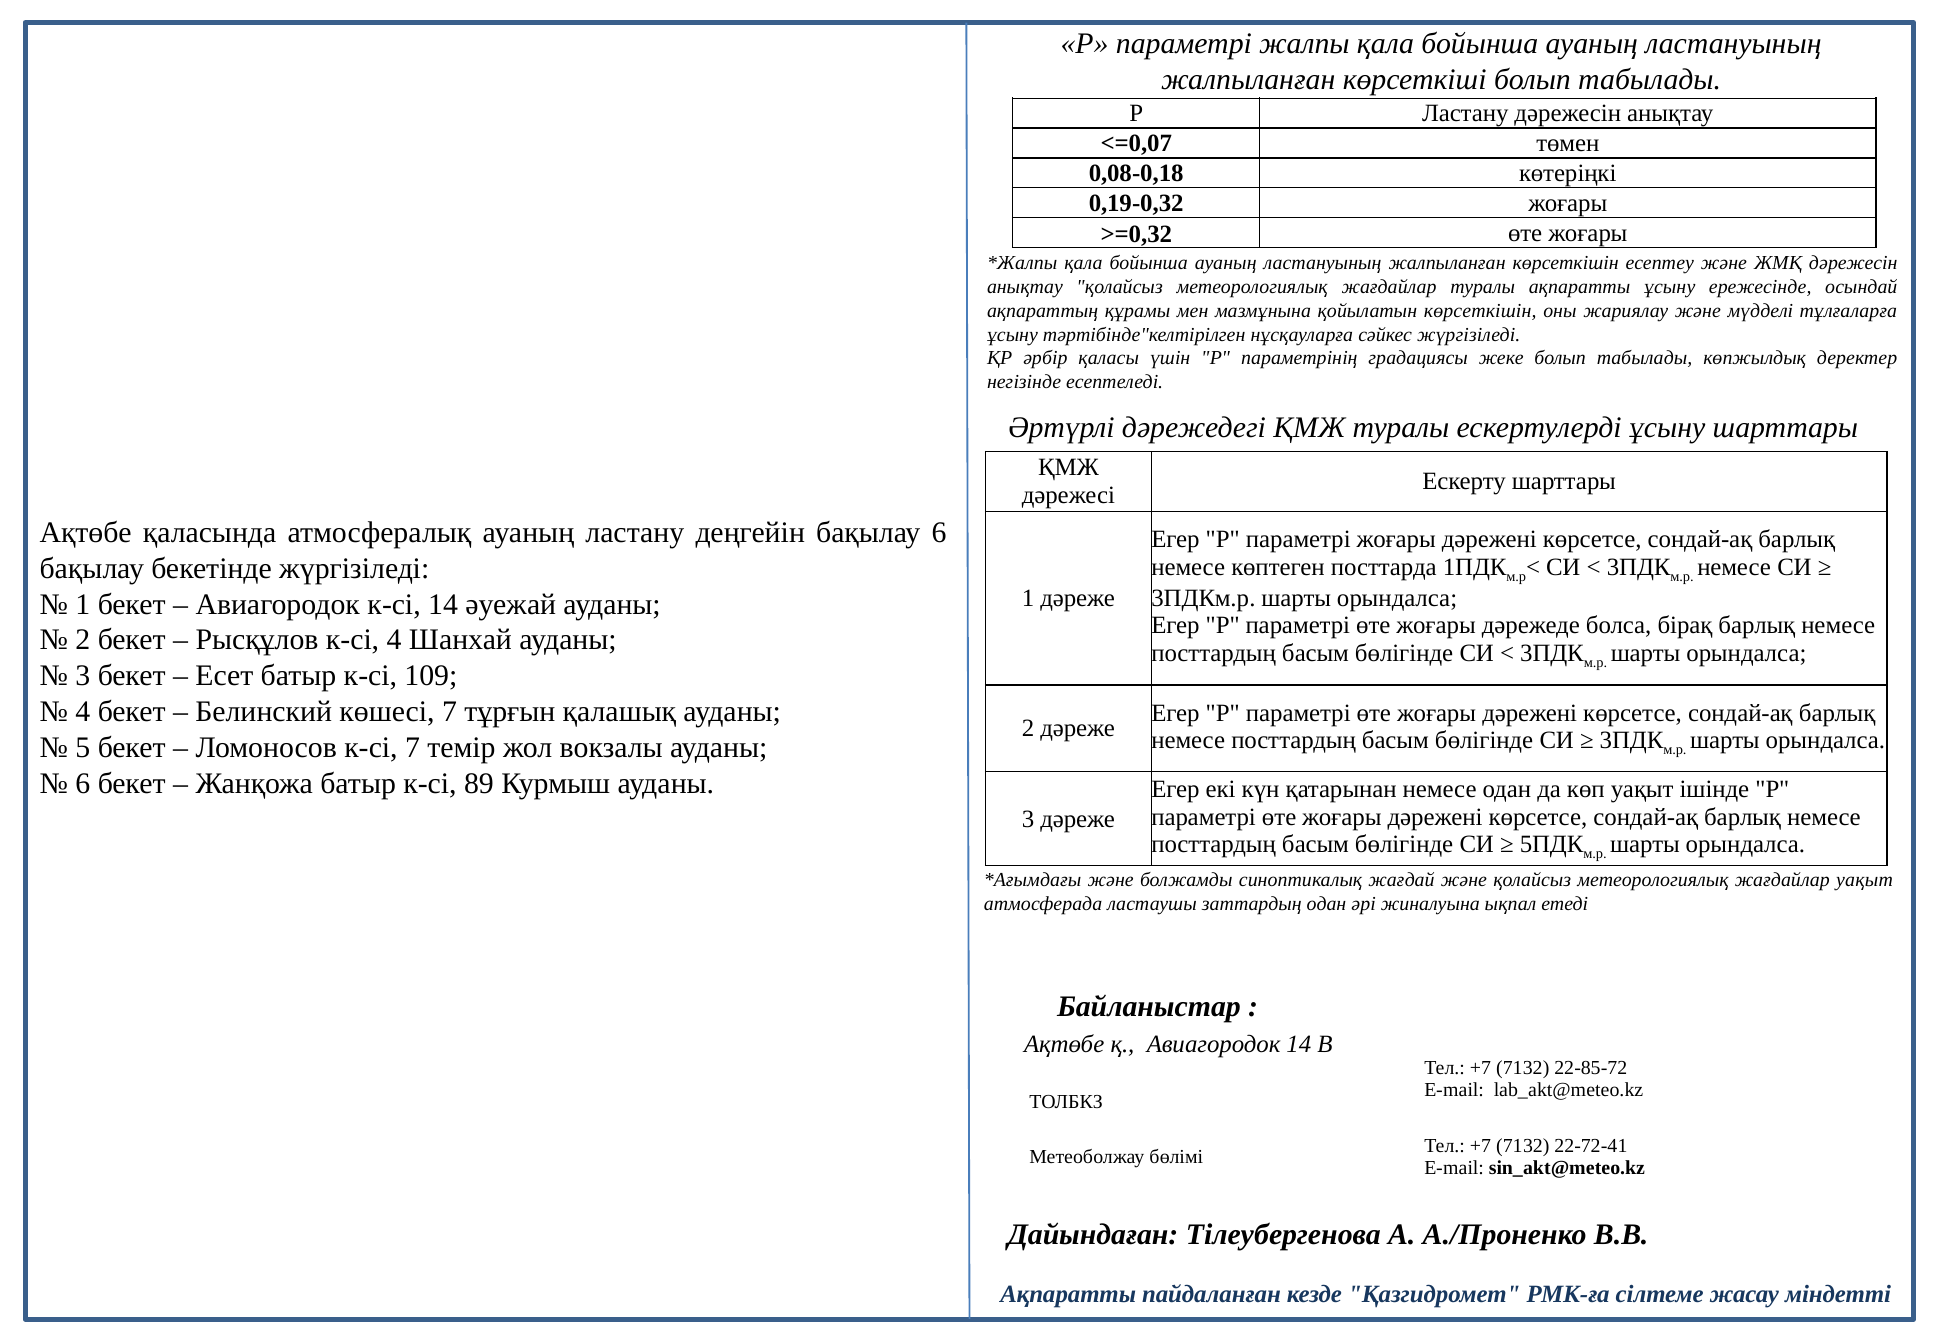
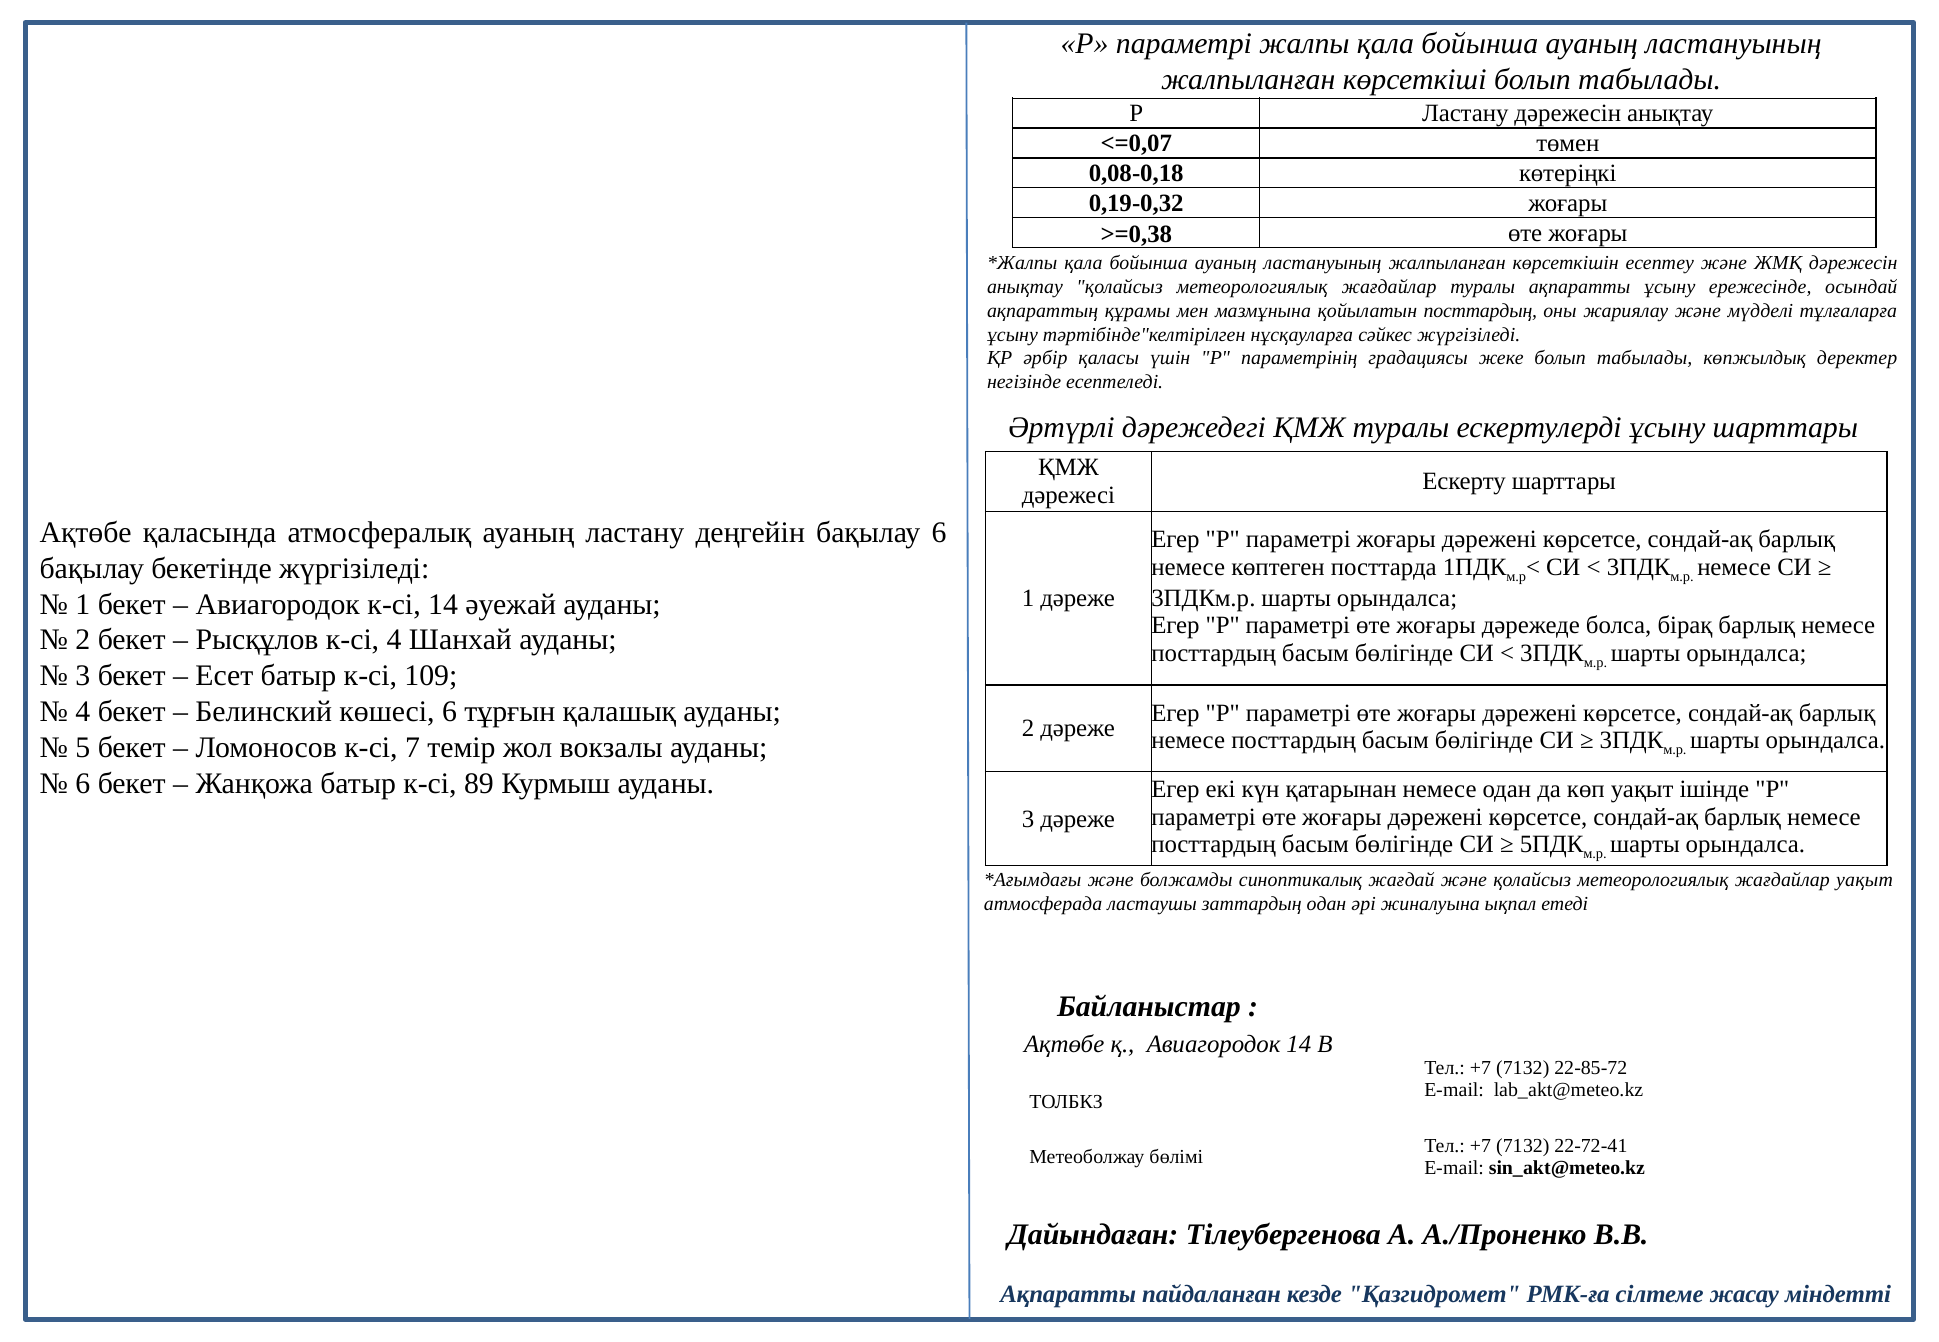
>=0,32: >=0,32 -> >=0,38 (1136, 234)
қойылатын көрсеткішін: көрсеткішін -> посттардың (1480, 311)
көшесі 7: 7 -> 6 (449, 712)
